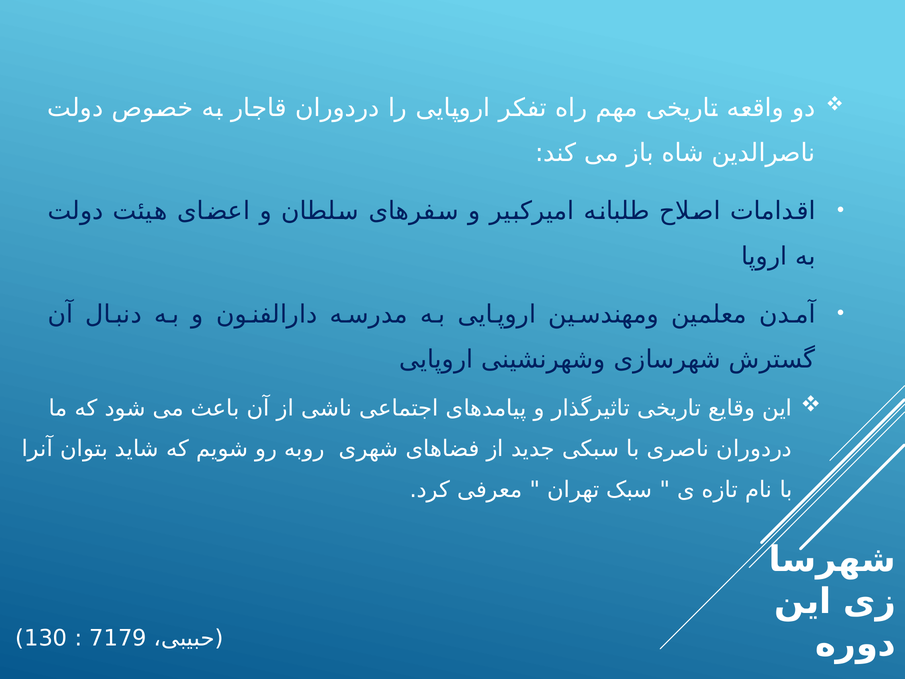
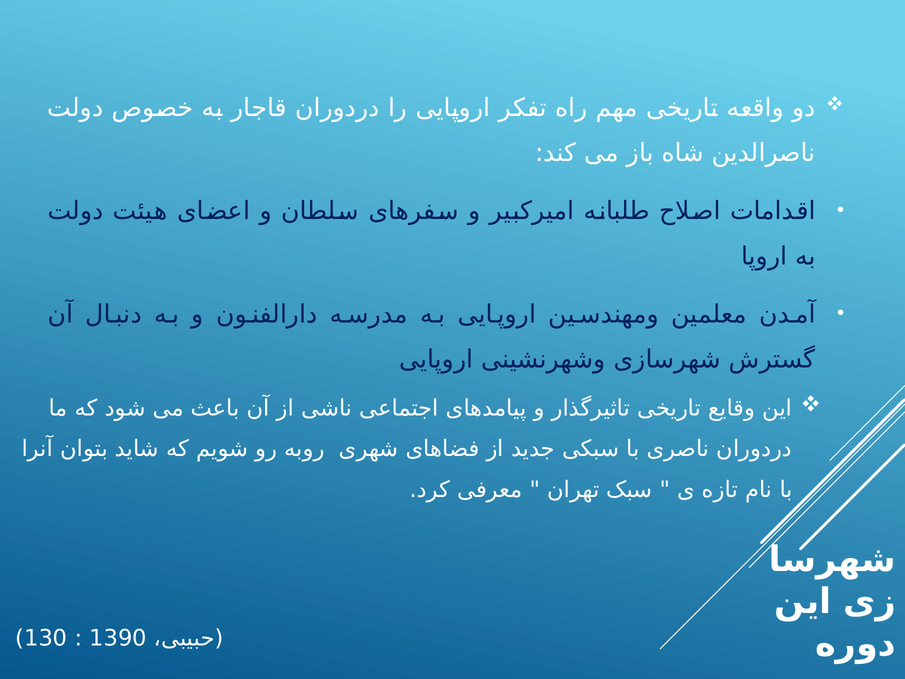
7179: 7179 -> 1390 (118, 638)
